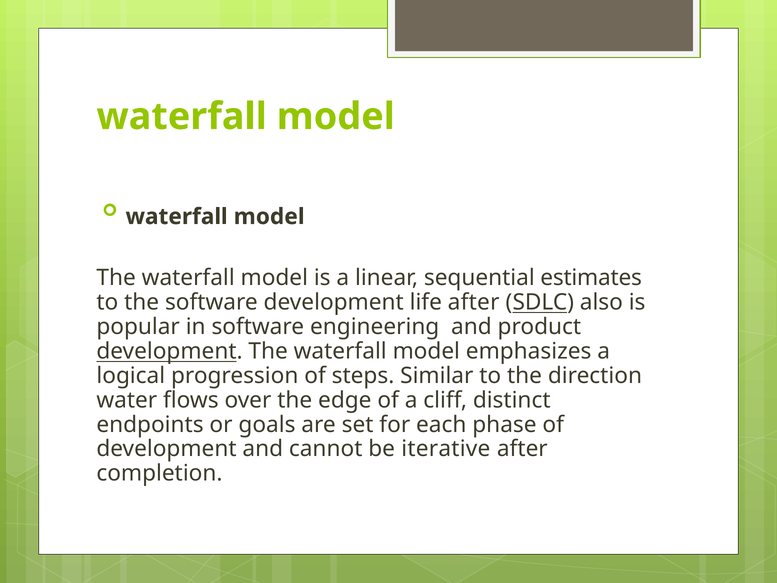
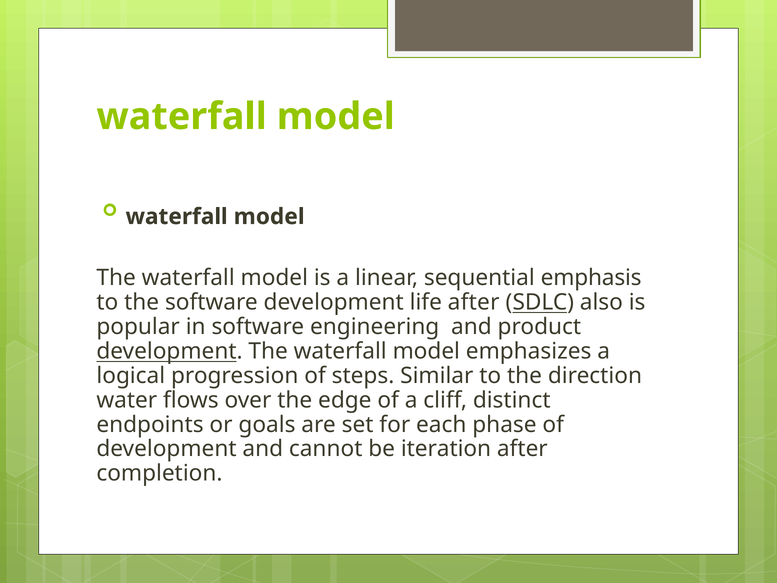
estimates: estimates -> emphasis (591, 278)
iterative: iterative -> iteration (446, 449)
